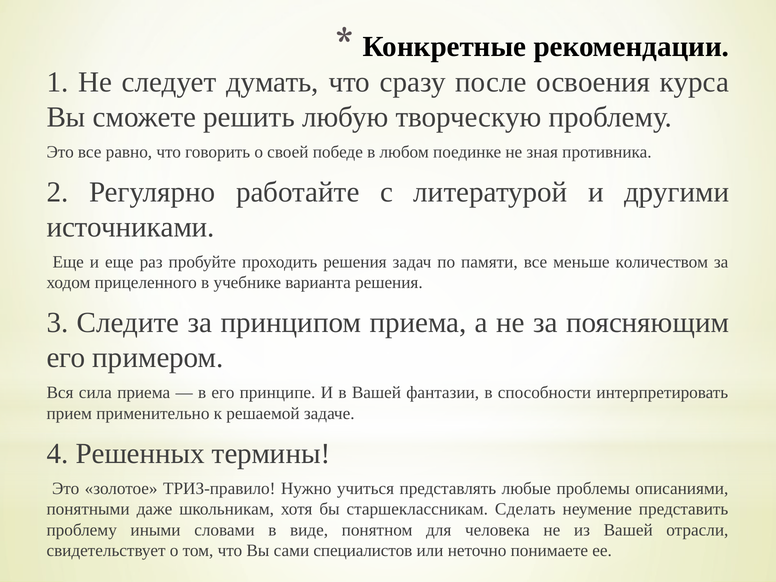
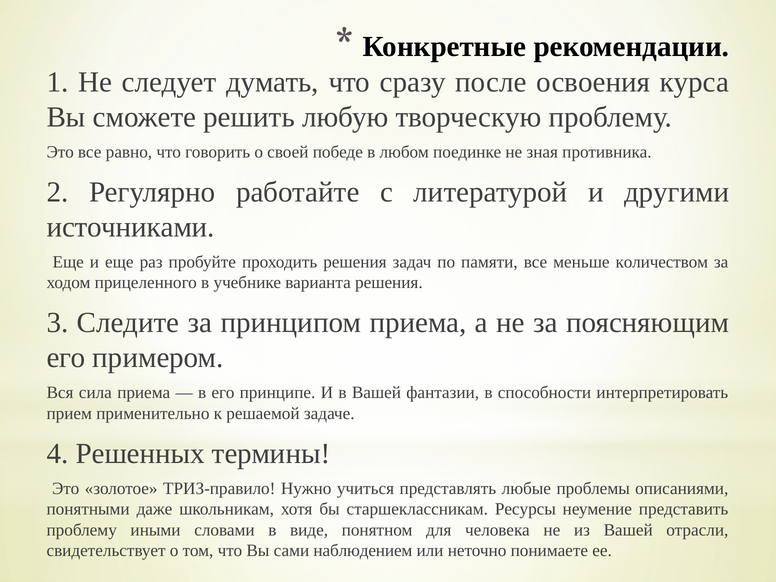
Сделать: Сделать -> Ресурсы (525, 509)
специалистов: специалистов -> наблюдением (363, 550)
